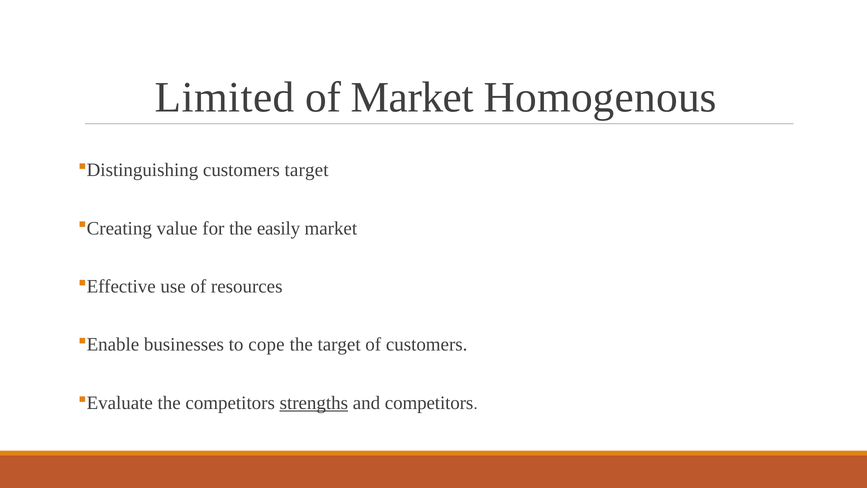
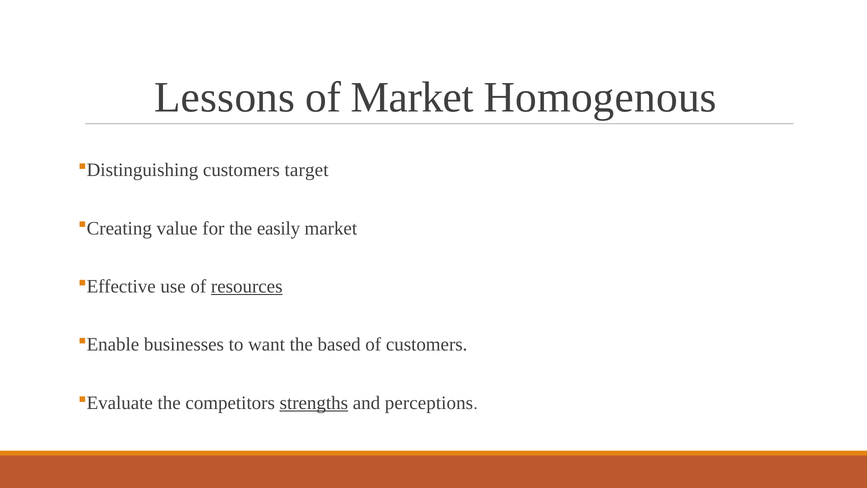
Limited: Limited -> Lessons (225, 97)
resources underline: none -> present (247, 286)
cope: cope -> want (267, 344)
the target: target -> based (339, 344)
and competitors: competitors -> perceptions (429, 403)
